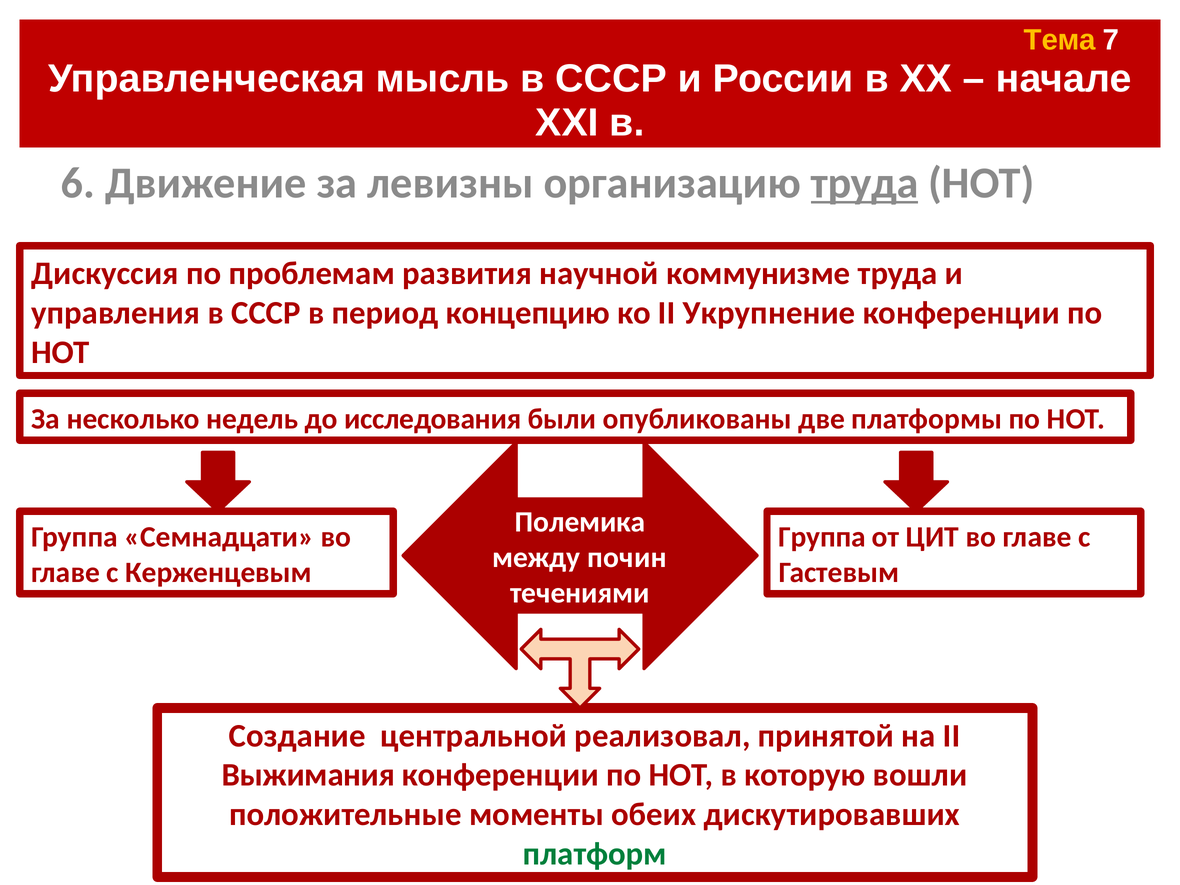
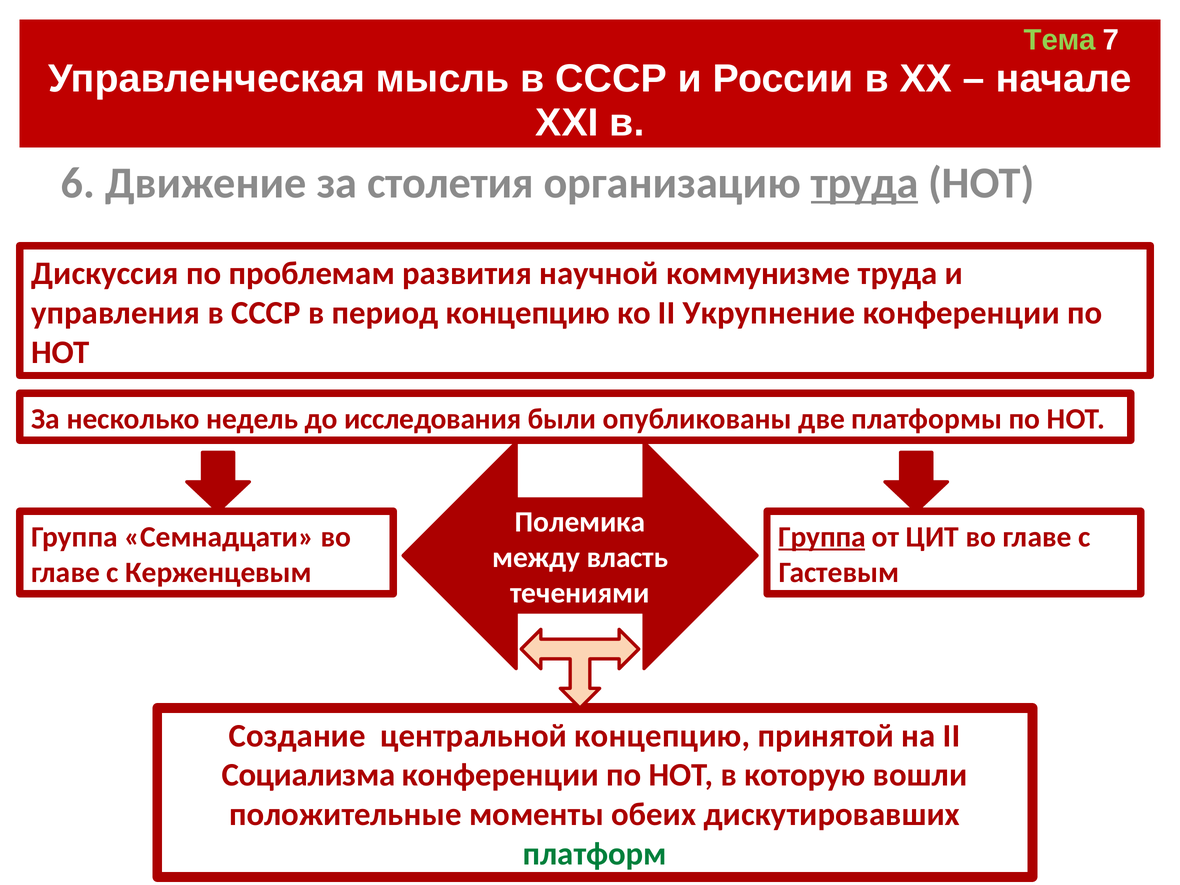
Тема colour: yellow -> light green (1060, 40)
левизны: левизны -> столетия (451, 183)
Группа underline: none -> present (822, 537)
почин: почин -> власть (627, 558)
центральной реализовал: реализовал -> концепцию (662, 736)
Выжимания: Выжимания -> Социализма (308, 775)
